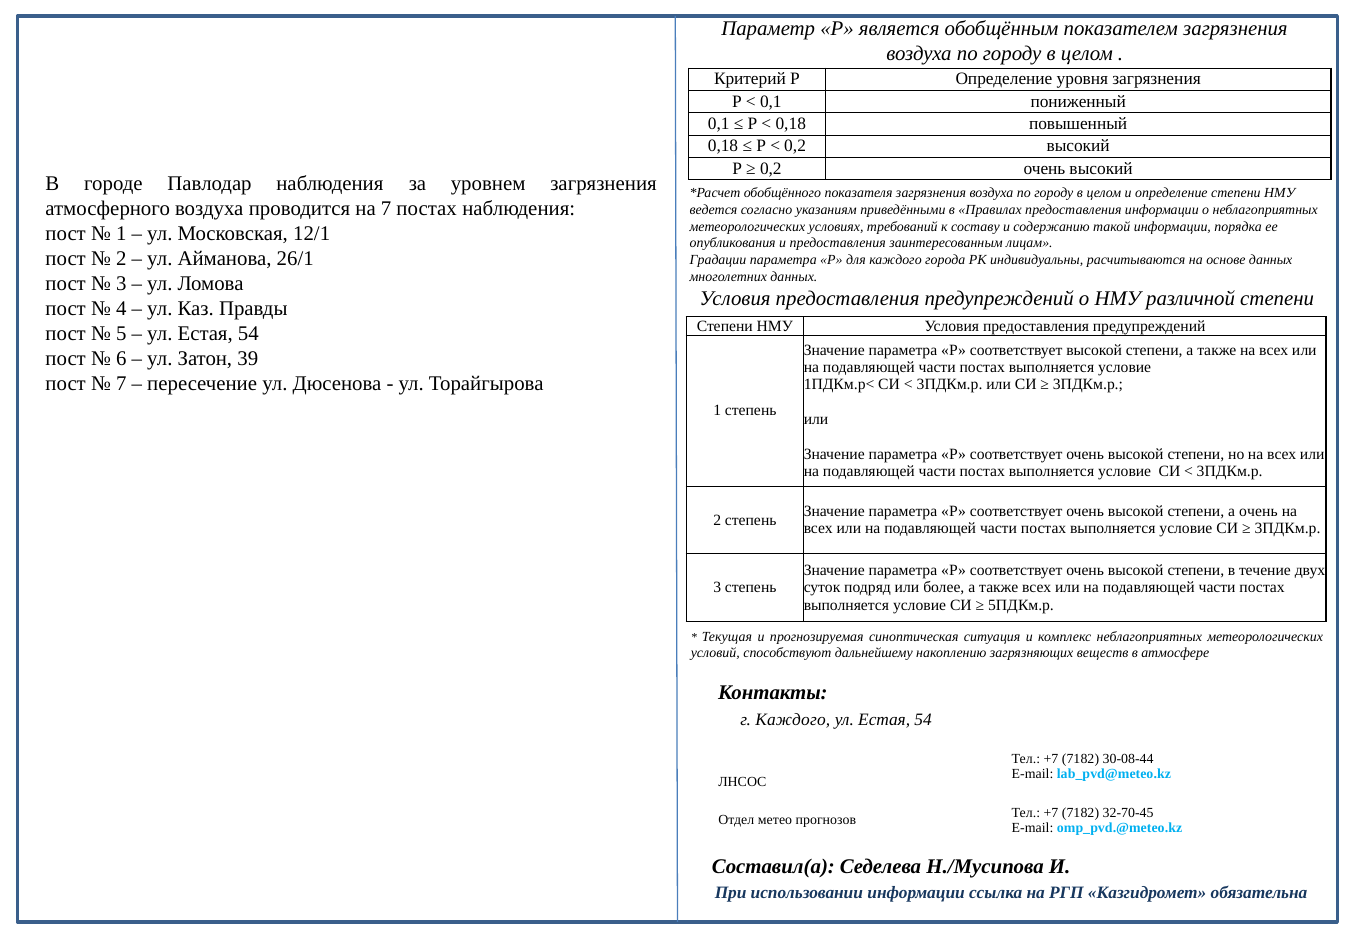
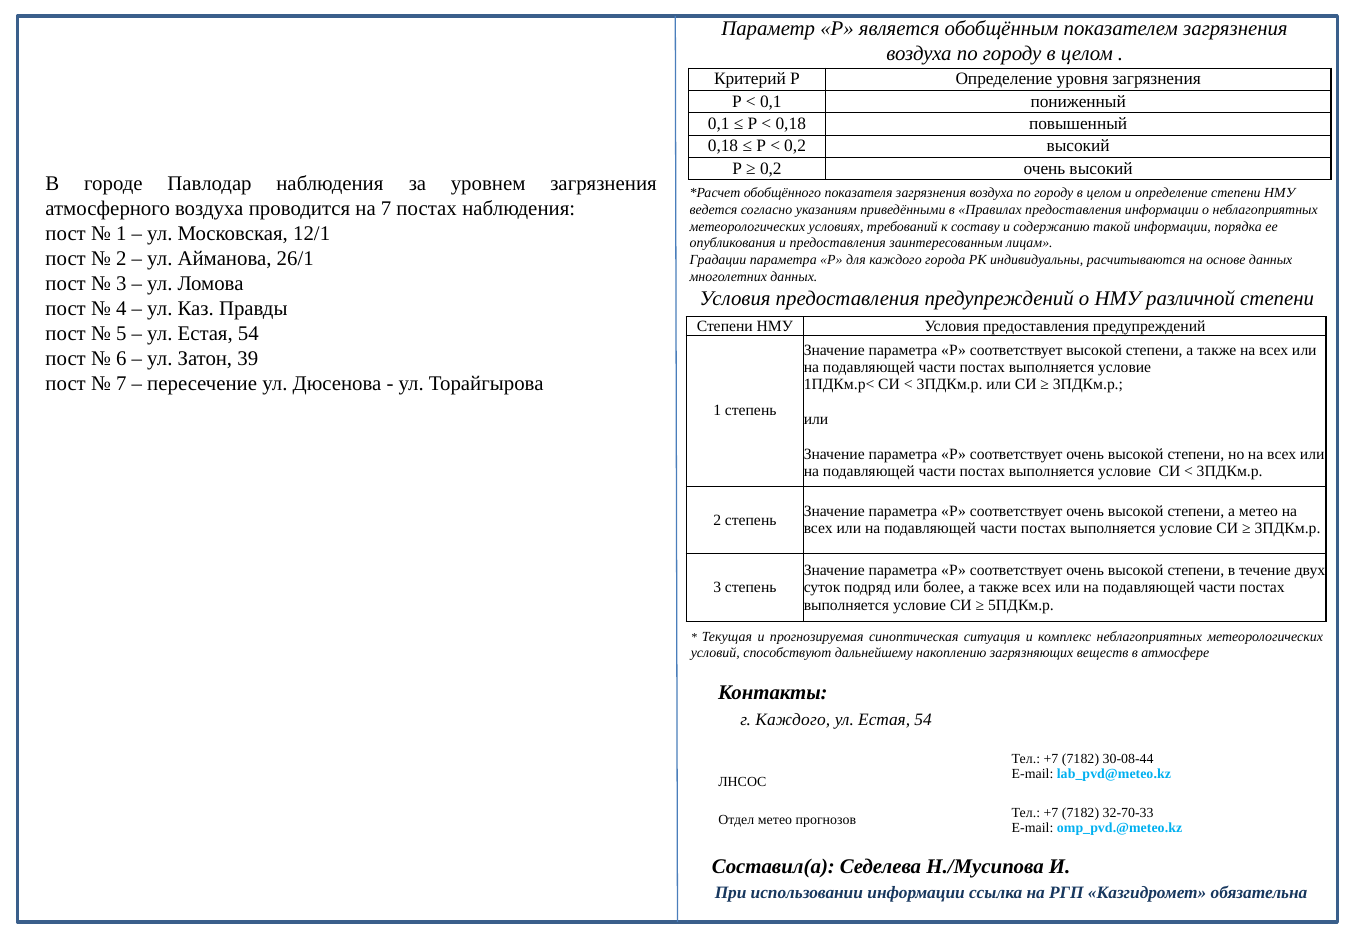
а очень: очень -> метео (1258, 511)
32-70-45: 32-70-45 -> 32-70-33 (1128, 813)
